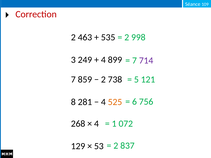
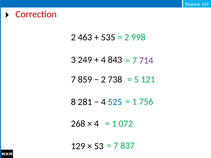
899: 899 -> 843 (115, 60)
6: 6 -> 1 (134, 102)
525 colour: orange -> blue (115, 102)
2: 2 -> 7 (116, 146)
